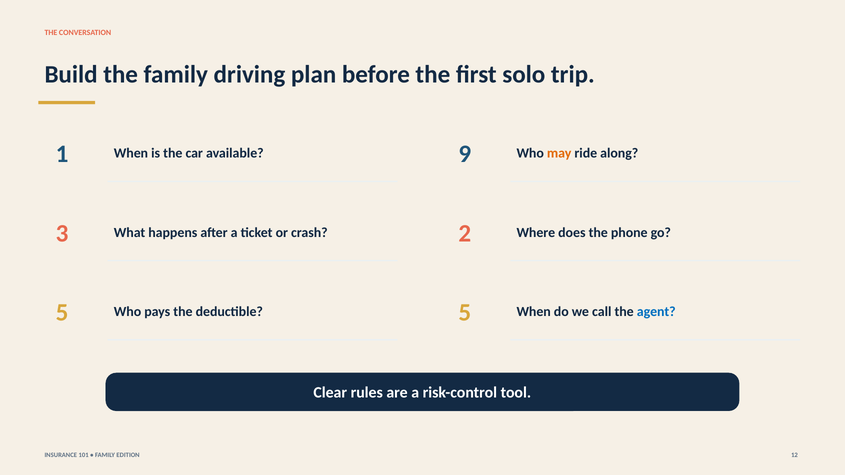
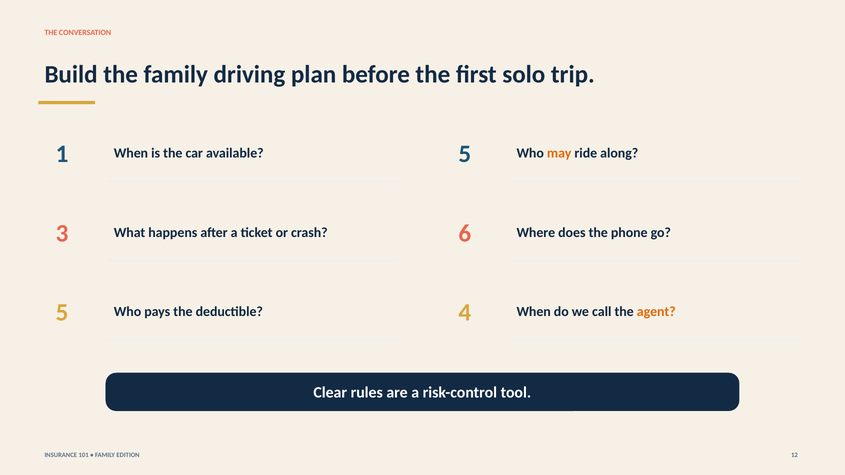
available 9: 9 -> 5 (465, 154)
2: 2 -> 6 (465, 233)
deductible 5: 5 -> 4 (465, 313)
agent colour: blue -> orange (656, 312)
